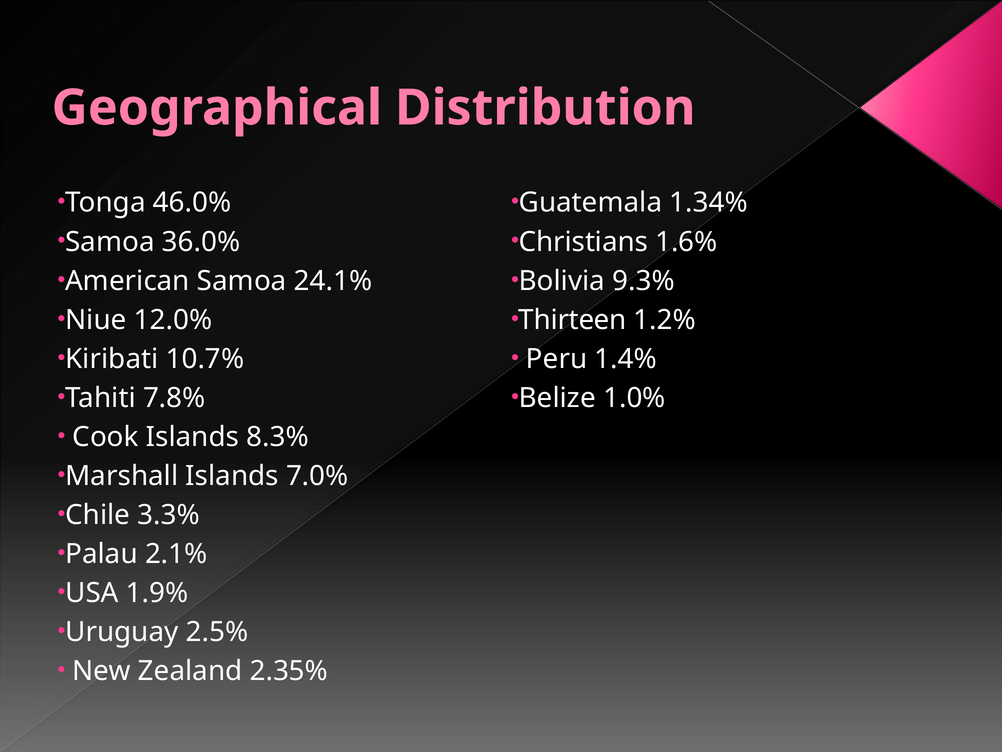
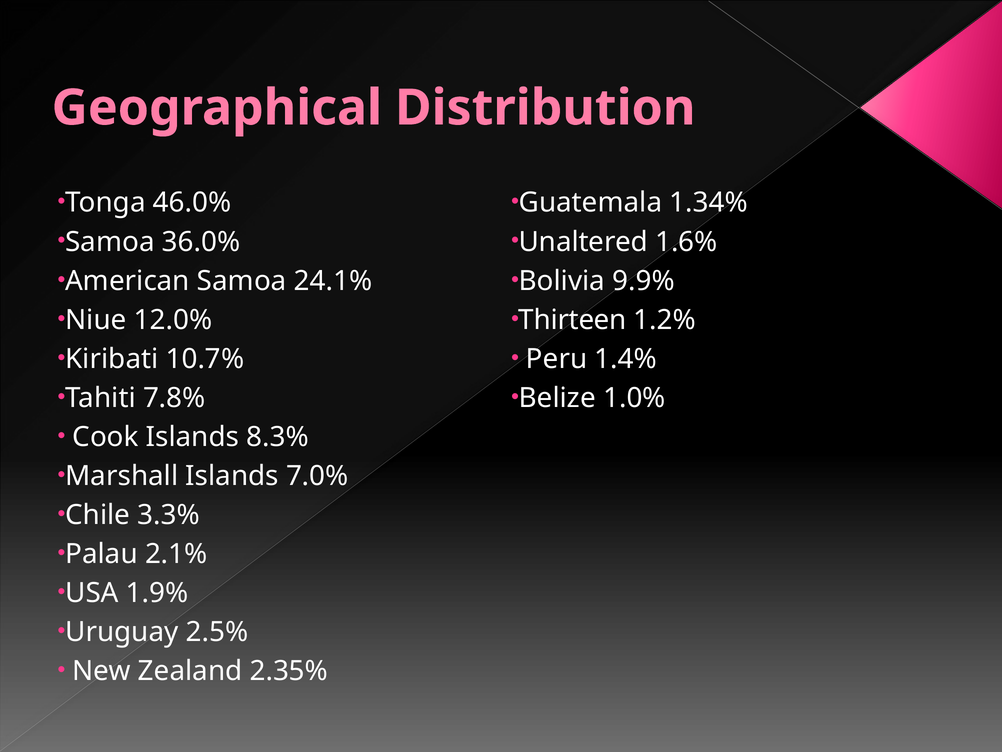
Christians: Christians -> Unaltered (583, 242)
9.3%: 9.3% -> 9.9% (644, 281)
